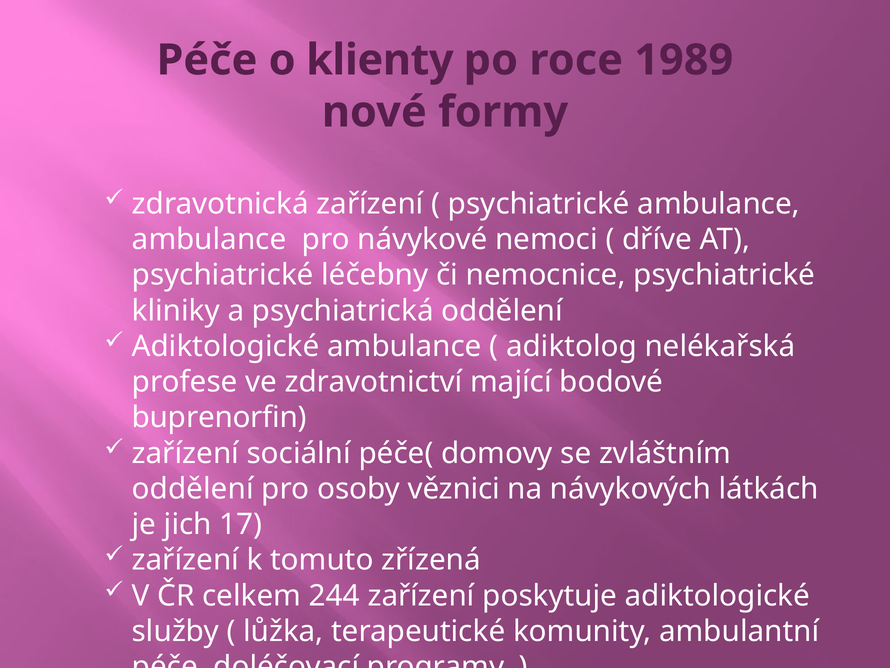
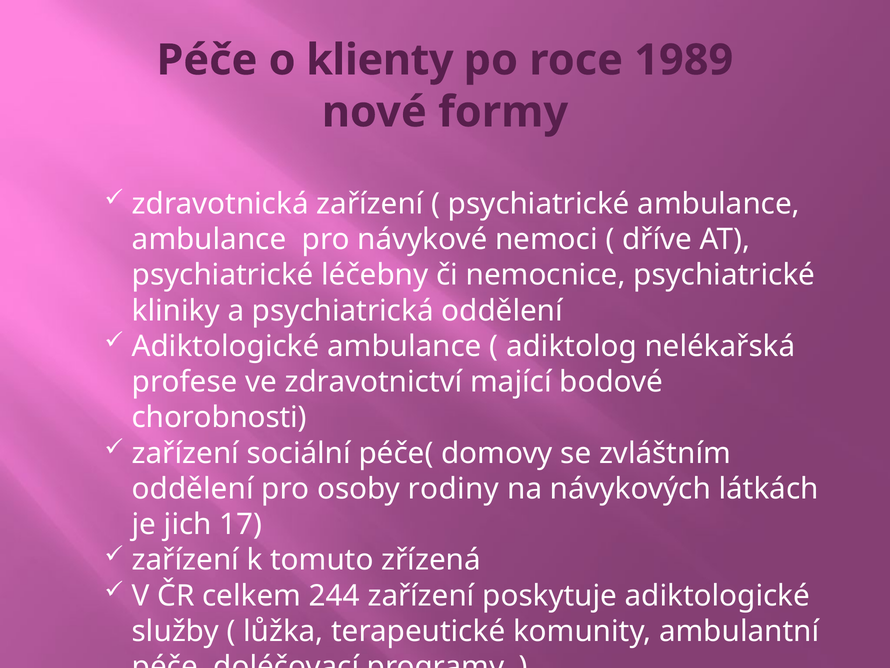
buprenorfin: buprenorfin -> chorobnosti (219, 417)
věznici: věznici -> rodiny (453, 489)
